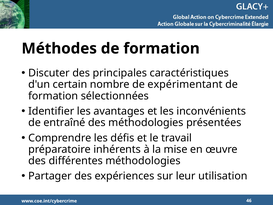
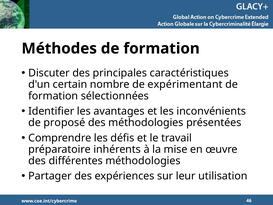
entraîné: entraîné -> proposé (64, 122)
